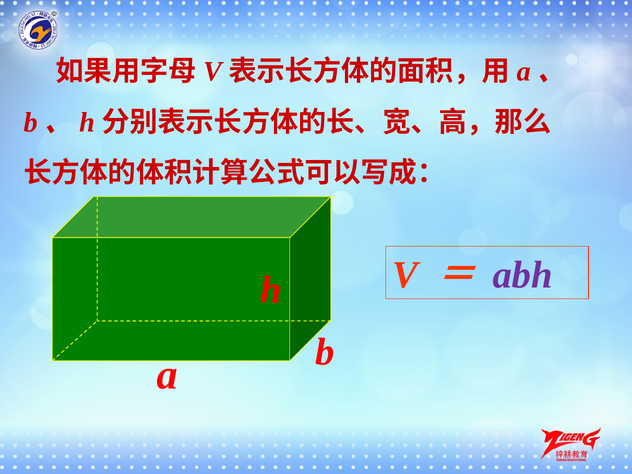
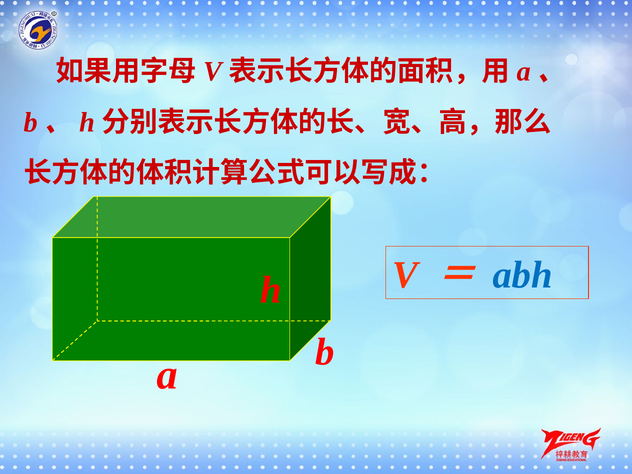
abh colour: purple -> blue (523, 275)
